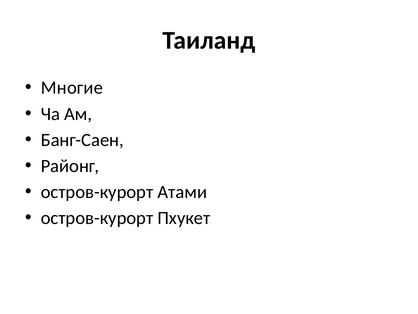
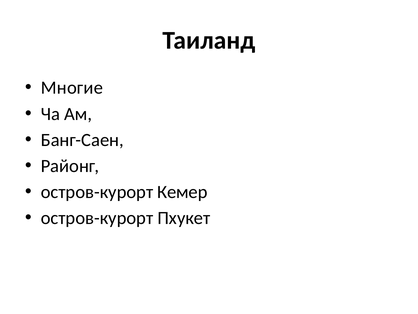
Атами: Атами -> Кемер (182, 192)
